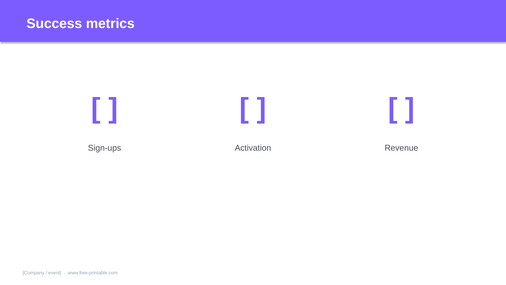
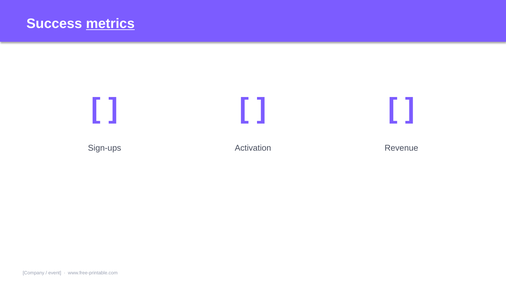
metrics underline: none -> present (110, 24)
